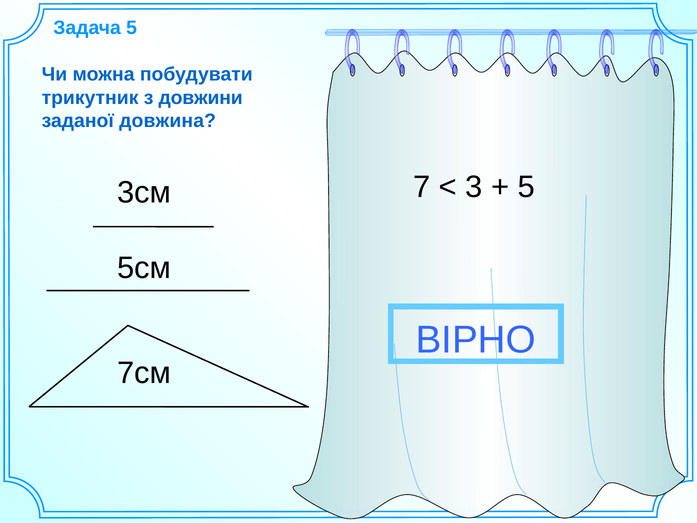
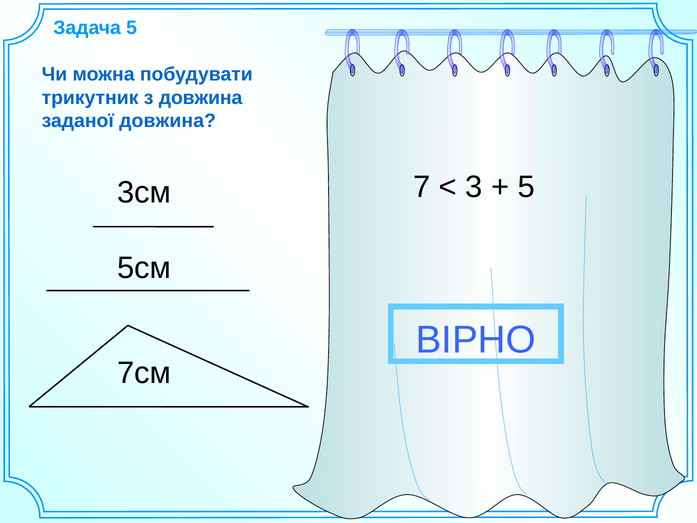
з довжини: довжини -> довжина (201, 98)
